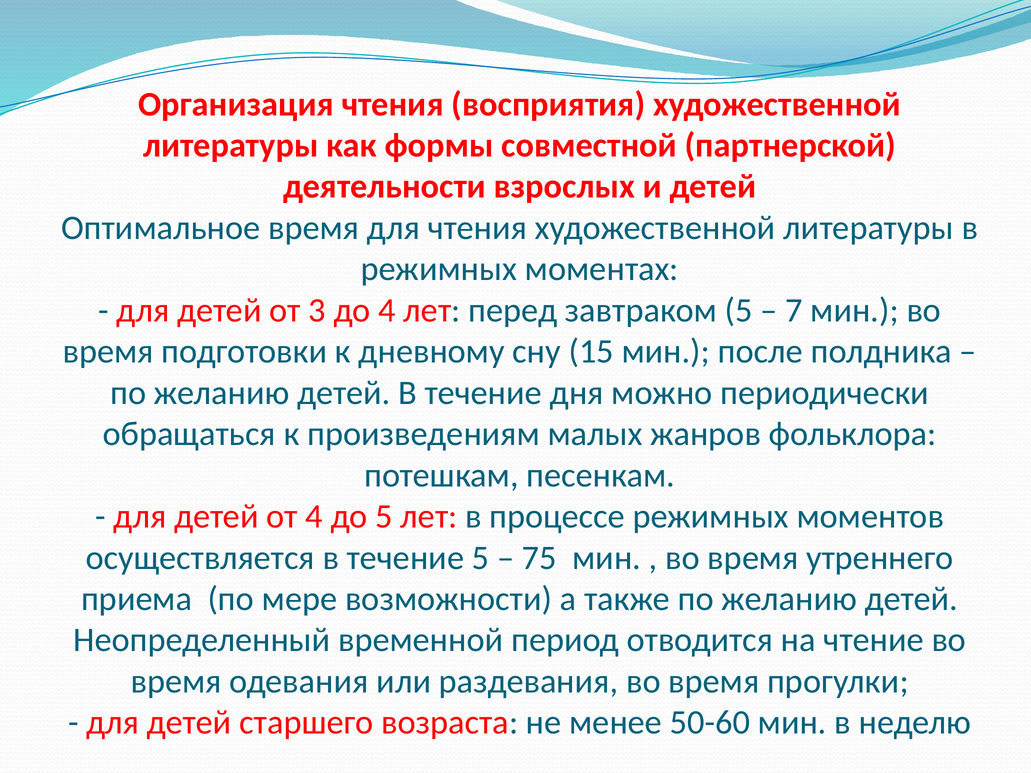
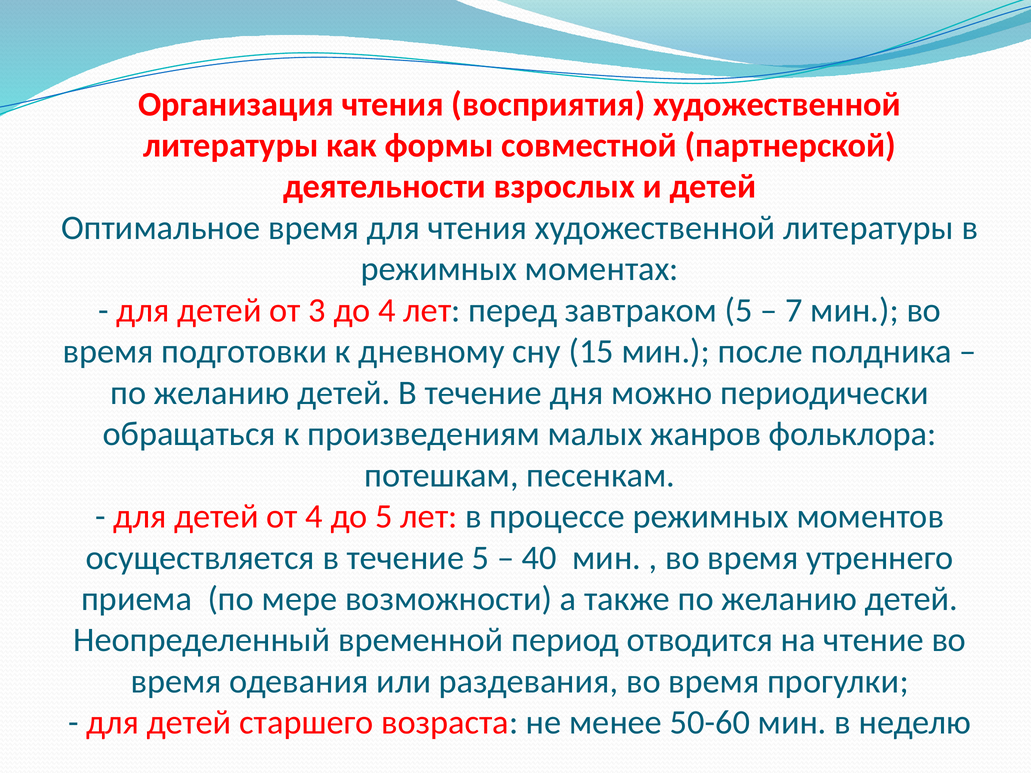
75: 75 -> 40 (539, 558)
